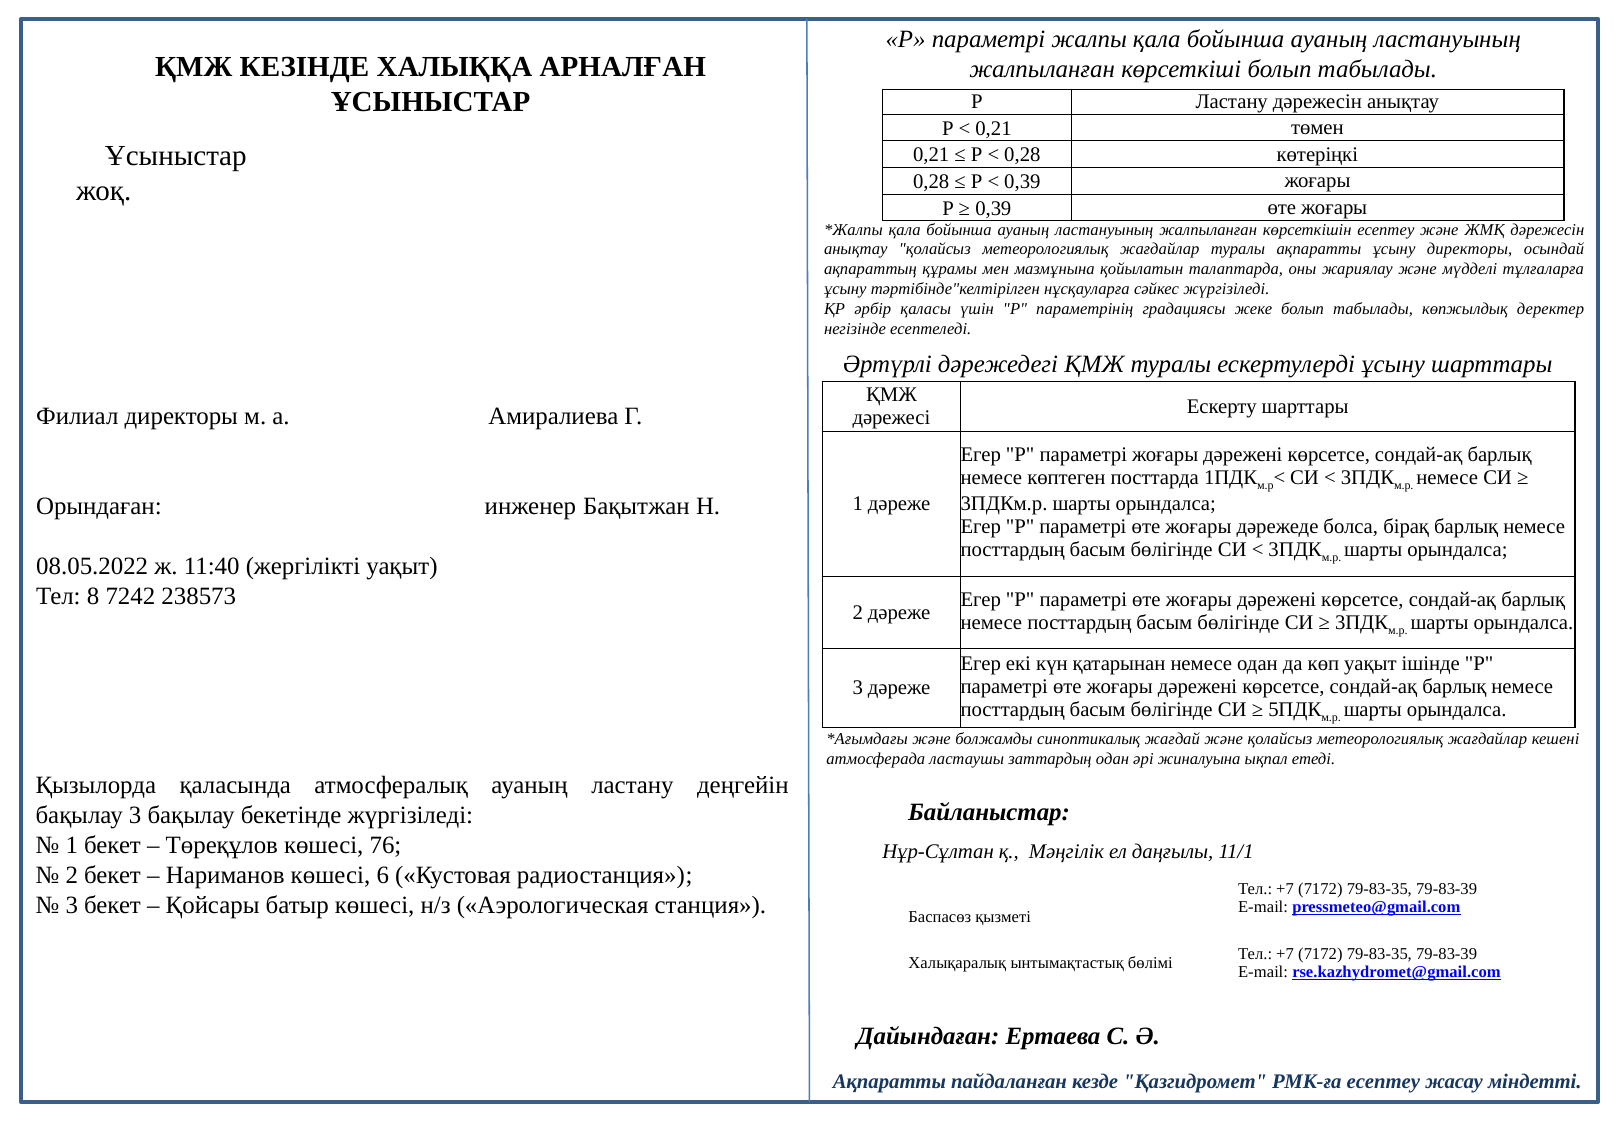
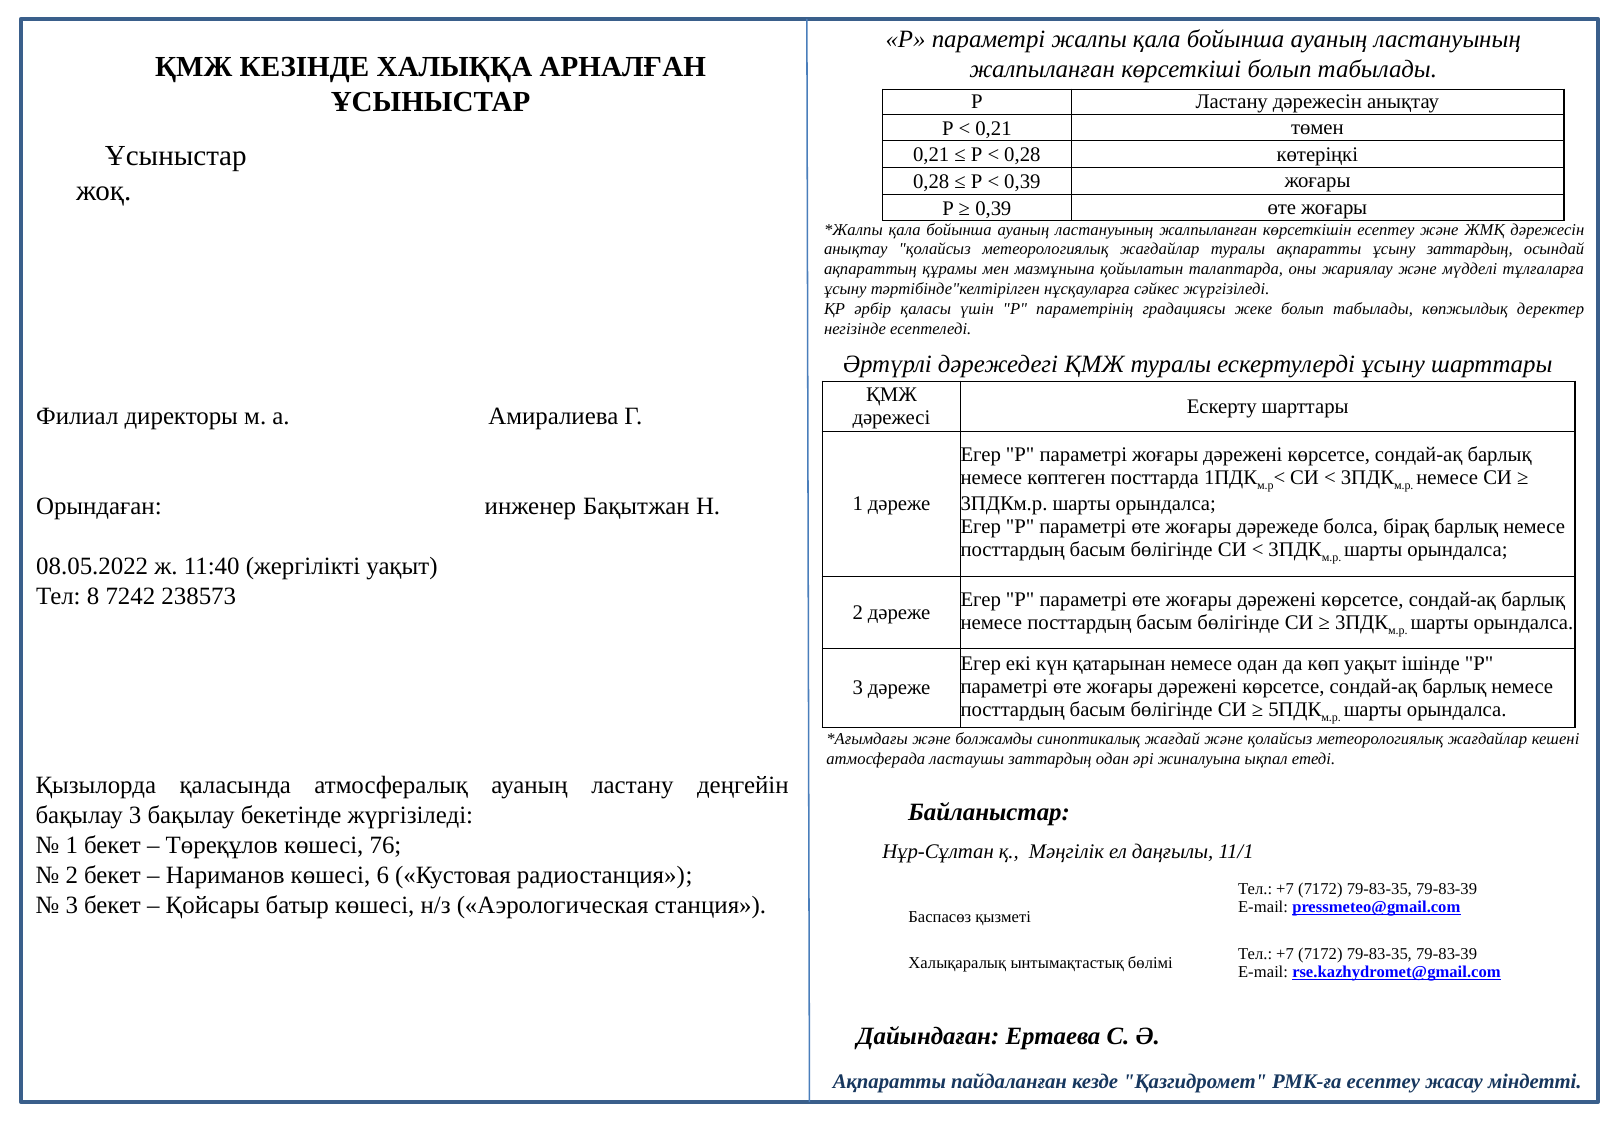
ұсыну директоры: директоры -> заттардың (1470, 249)
